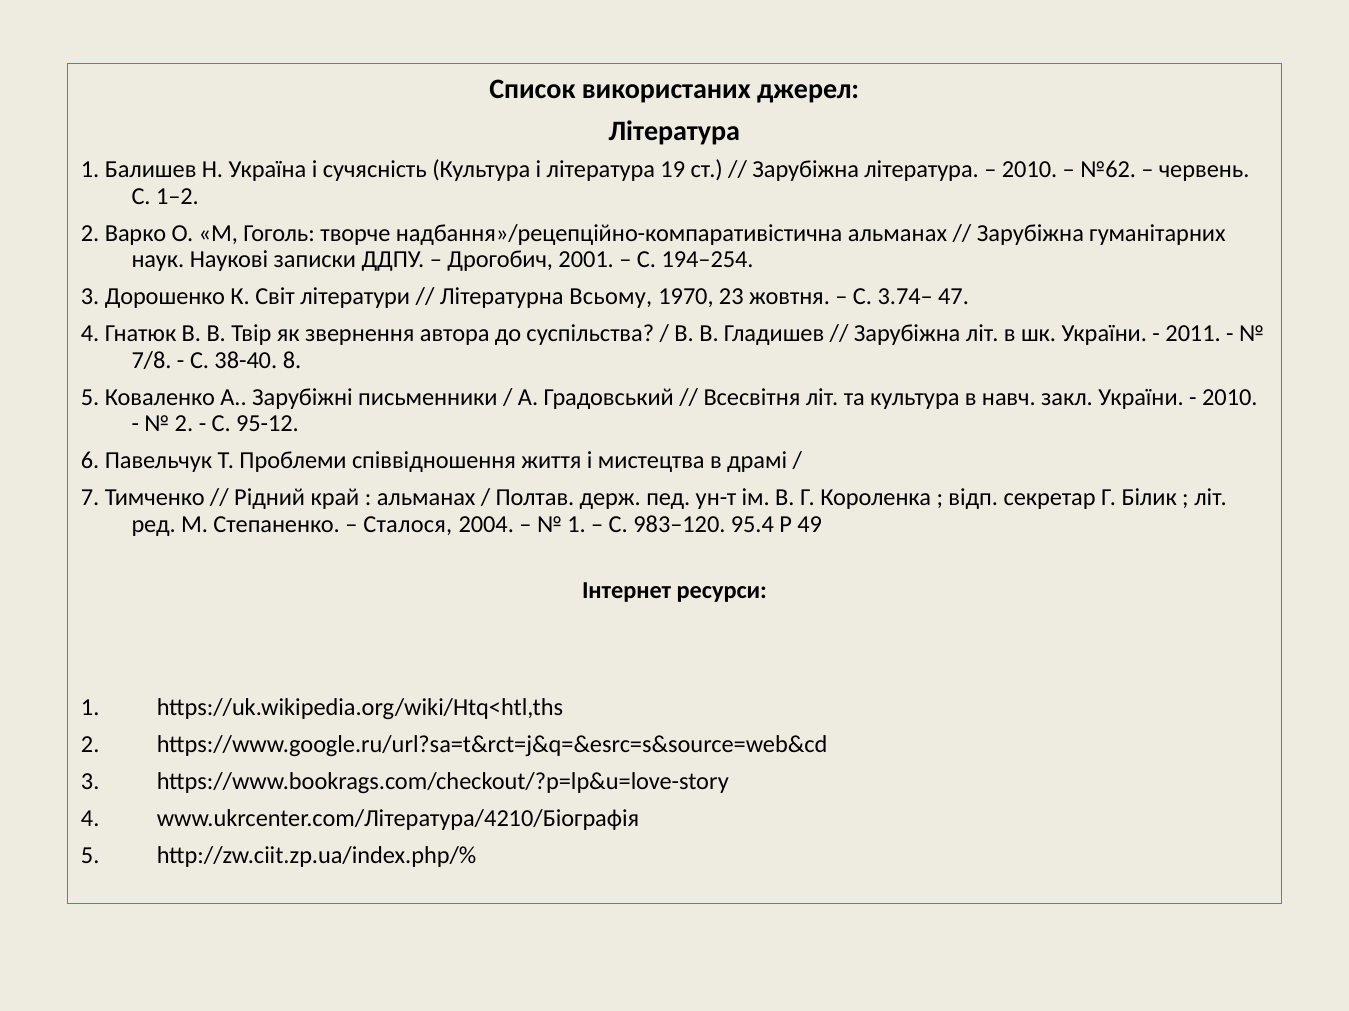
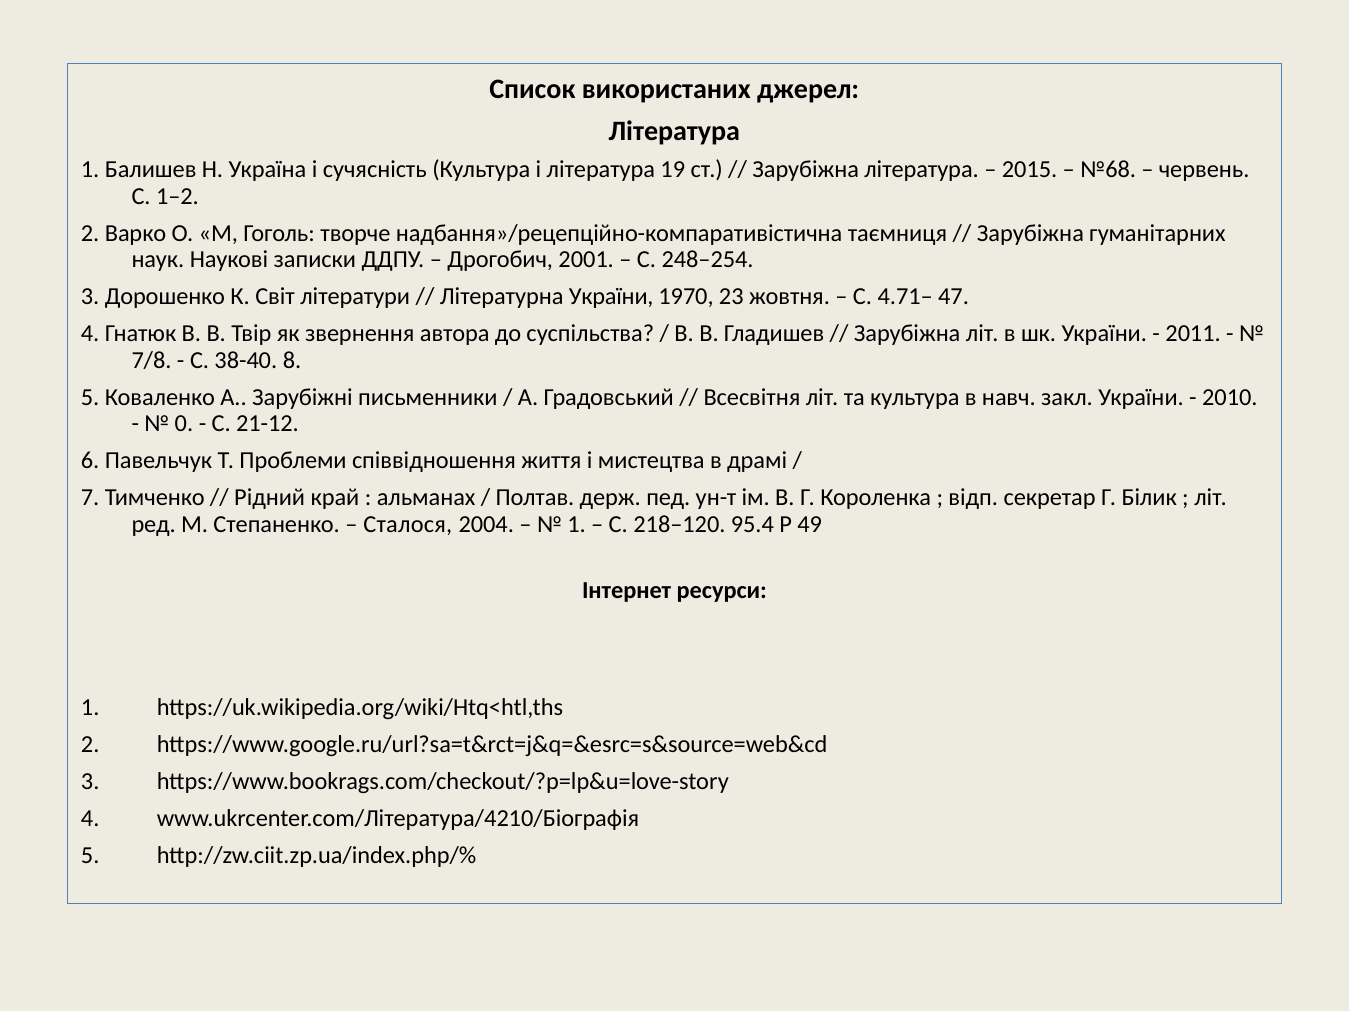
2010: 2010 -> 2015 (1030, 170)
№62: №62 -> №68 (1108, 170)
надбання»/рецепційно-компаративістична альманах: альманах -> таємниця (897, 233)
194–254: 194–254 -> 248–254 (708, 260)
Літературна Всьому: Всьому -> України (611, 297)
3.74–: 3.74– -> 4.71– (905, 297)
2: 2 -> 0 (184, 424)
95-12: 95-12 -> 21-12 (267, 424)
983–120: 983–120 -> 218–120 (679, 524)
